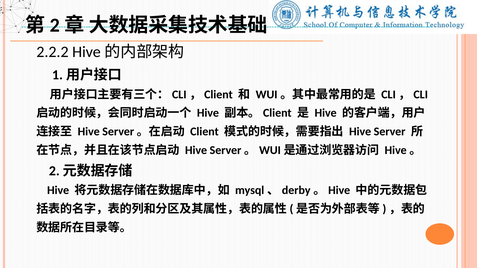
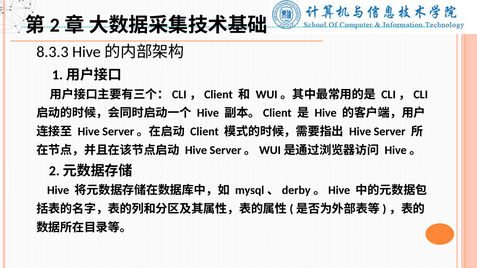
2.2.2: 2.2.2 -> 8.3.3 (52, 52)
